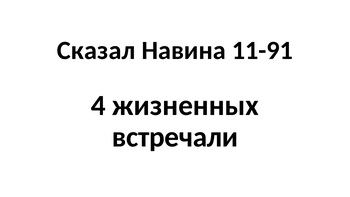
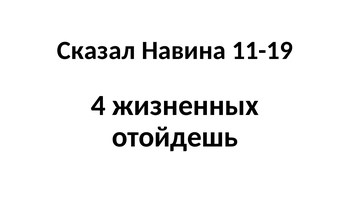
11-91: 11-91 -> 11-19 (262, 50)
встречали: встречали -> отойдешь (175, 137)
